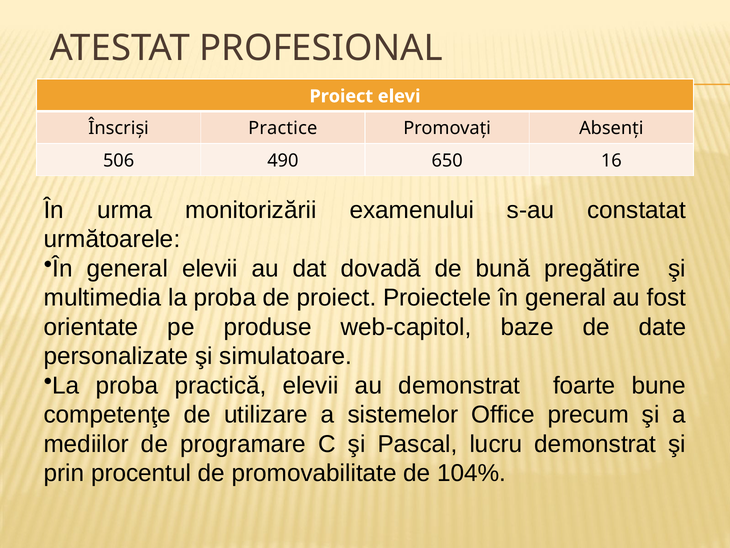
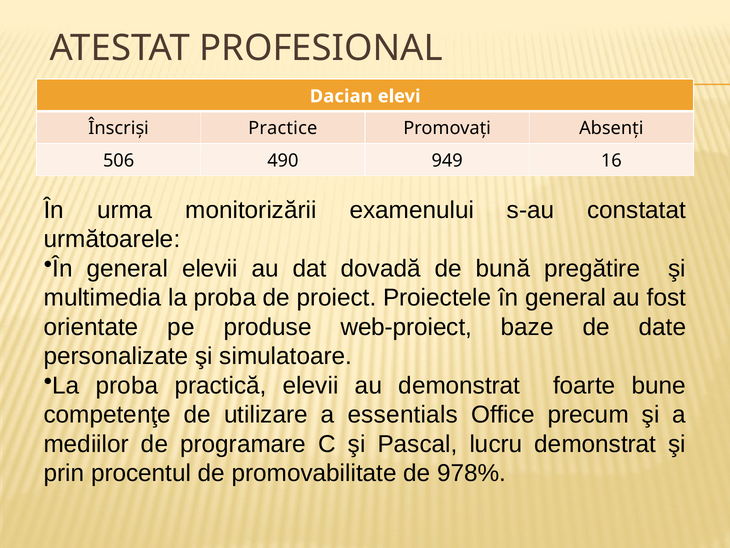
Proiect: Proiect -> Dacian (341, 96)
650: 650 -> 949 (447, 160)
web-capitol: web-capitol -> web-proiect (406, 327)
sistemelor: sistemelor -> essentials (403, 414)
104%: 104% -> 978% (472, 473)
